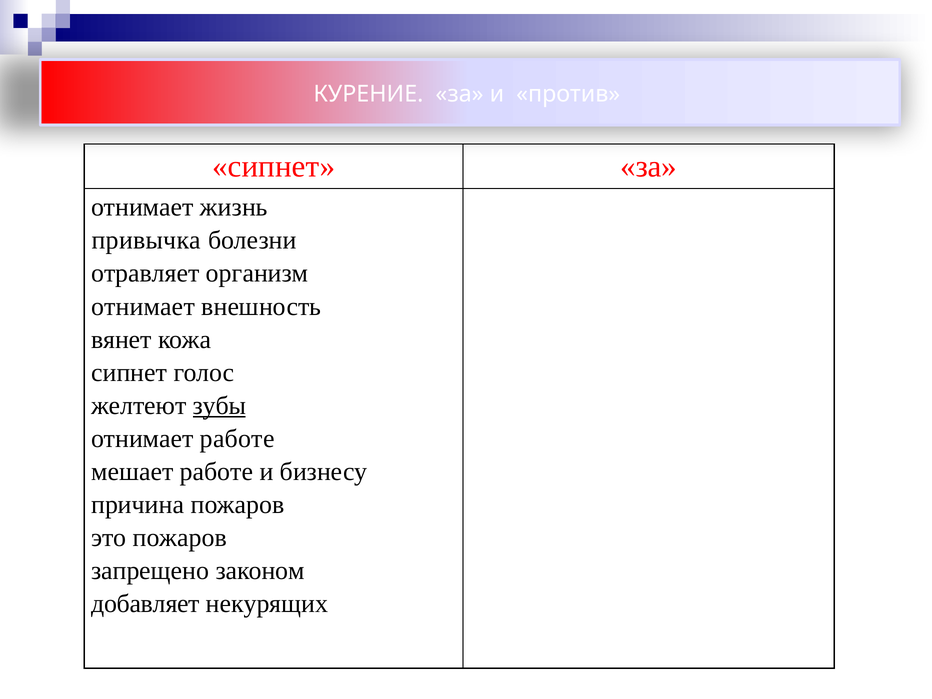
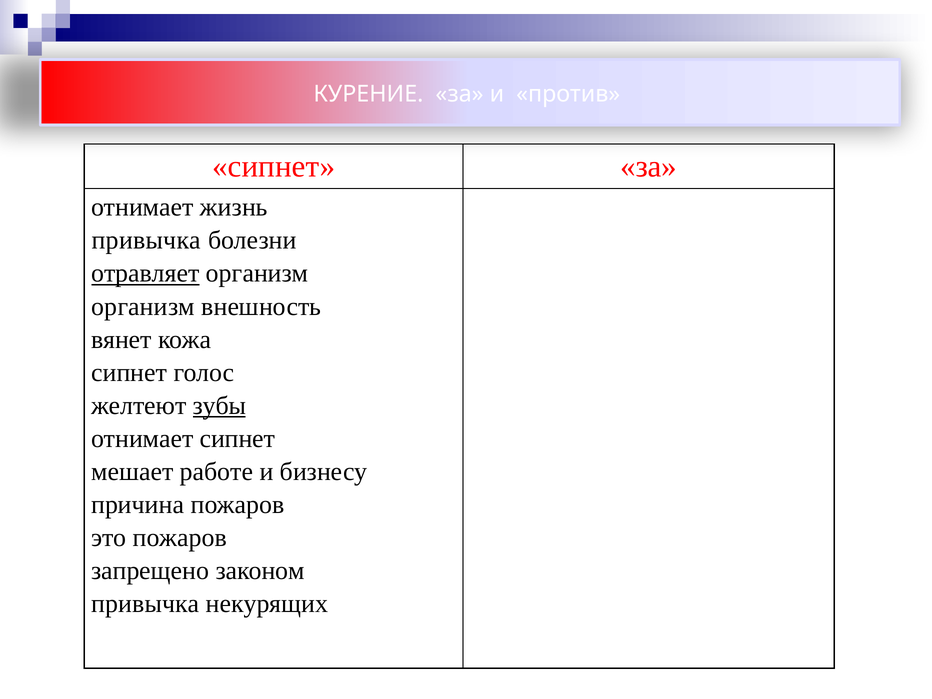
отравляет underline: none -> present (145, 273)
отнимает: отнимает -> организм (143, 306)
отнимает работе: работе -> сипнет (237, 439)
добавляет: добавляет -> привычка (145, 604)
